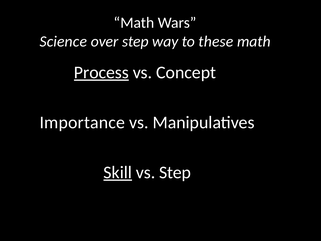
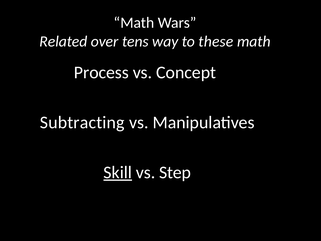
Science: Science -> Related (63, 41)
over step: step -> tens (135, 41)
Process underline: present -> none (101, 72)
Importance: Importance -> Subtracting (82, 122)
